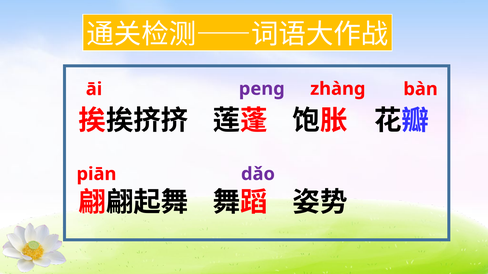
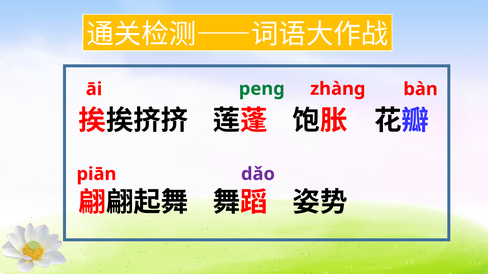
peng colour: purple -> green (262, 89)
